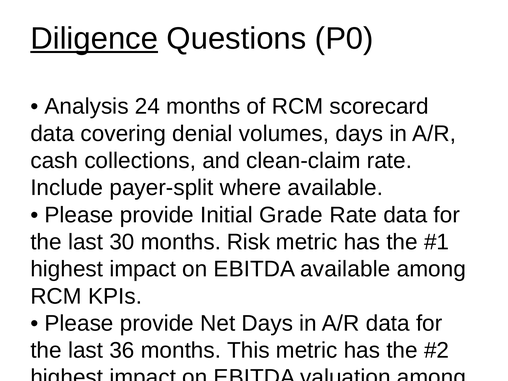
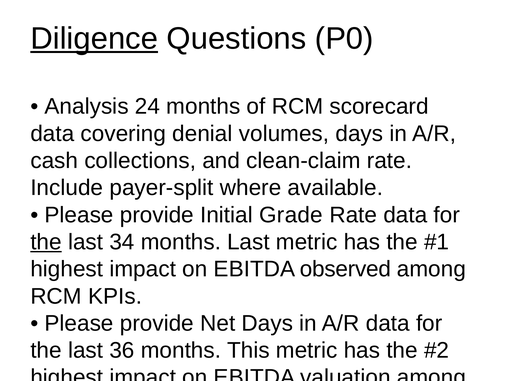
the underline: none -> present (46, 242)
30: 30 -> 34 (122, 242)
months Risk: Risk -> Last (248, 242)
EBITDA available: available -> observed (346, 269)
